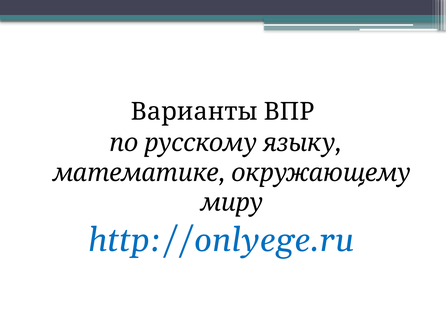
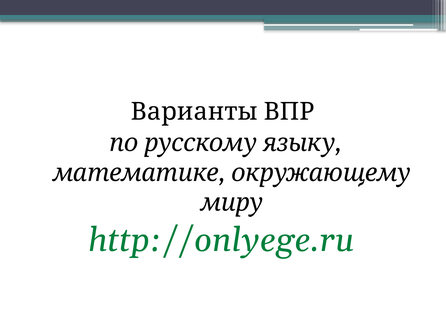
http://onlyege.ru colour: blue -> green (221, 240)
